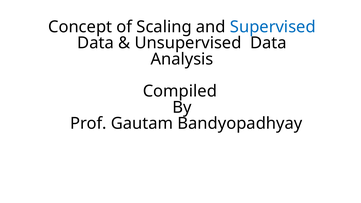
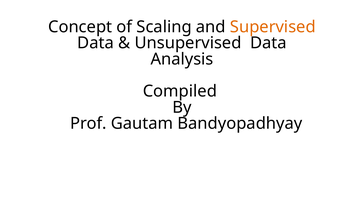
Supervised colour: blue -> orange (273, 27)
